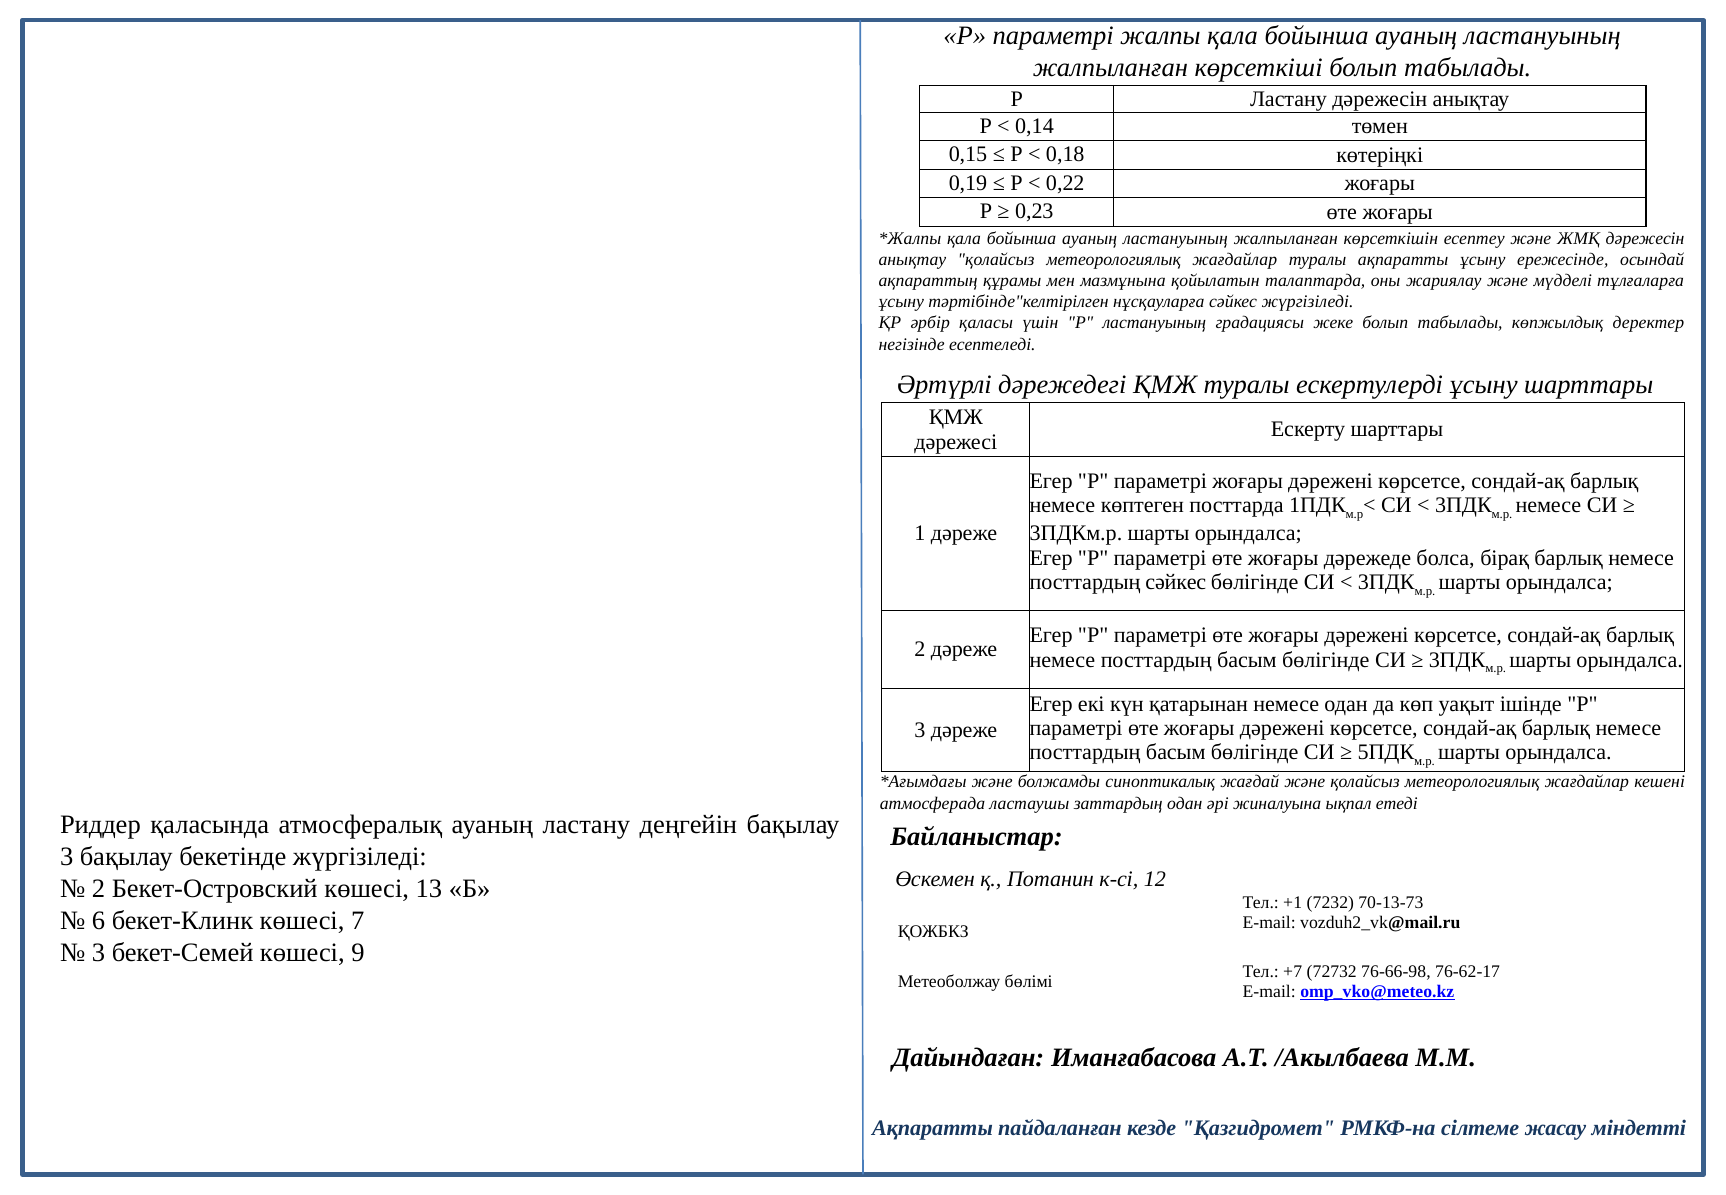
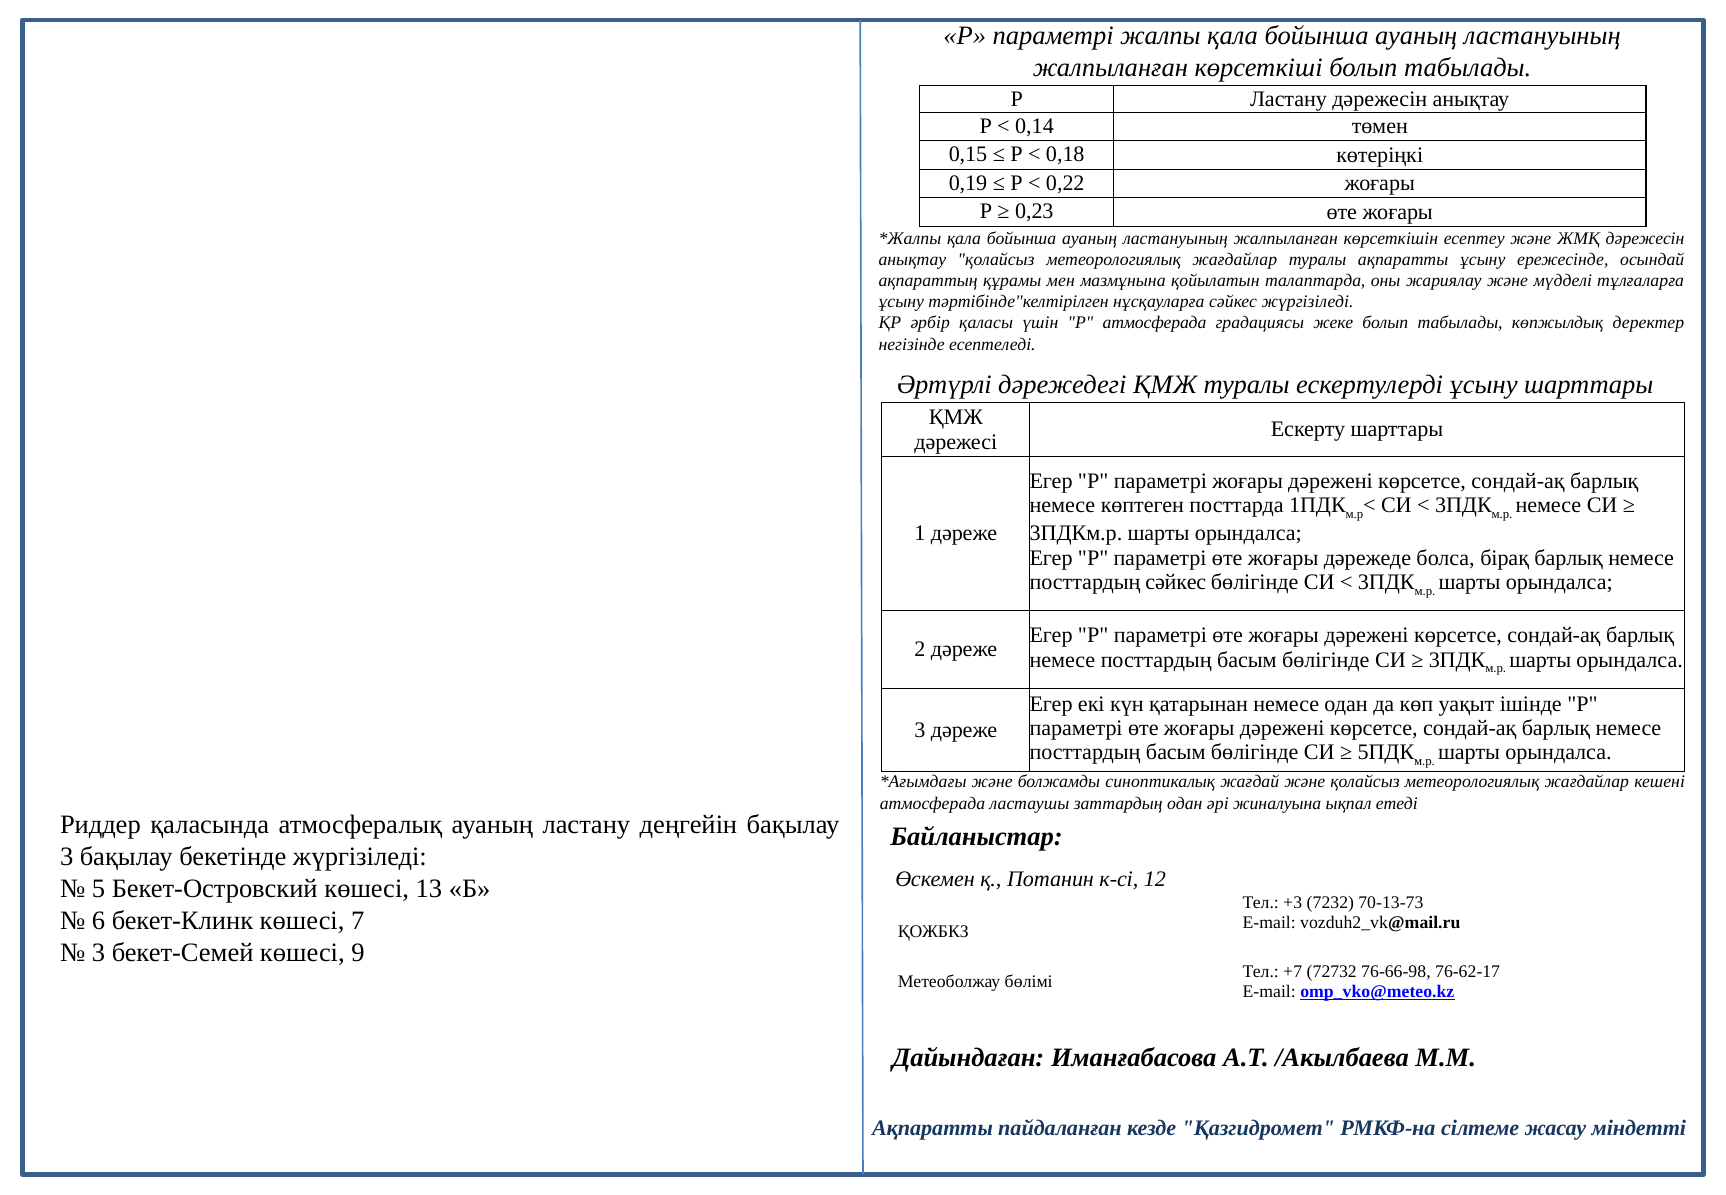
Р ластануының: ластануының -> атмосферада (1154, 323)
2: 2 -> 5 (99, 889)
+1: +1 -> +3 (1293, 903)
